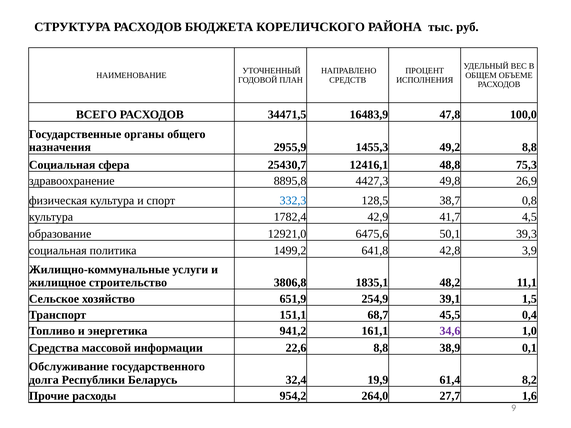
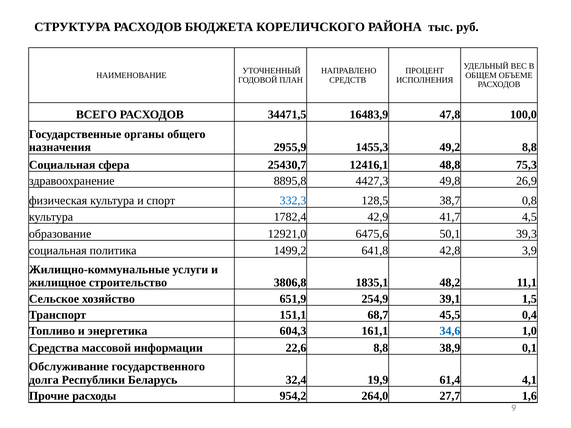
941,2: 941,2 -> 604,3 (293, 331)
34,6 colour: purple -> blue (450, 331)
8,2: 8,2 -> 4,1 (529, 380)
